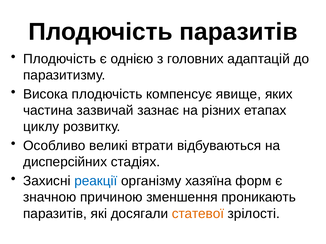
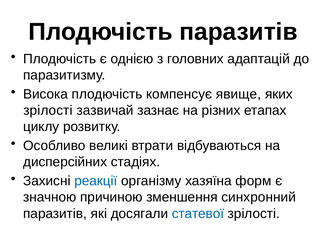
частина: частина -> зрілості (48, 111)
проникають: проникають -> синхронний (259, 198)
статевої colour: orange -> blue (198, 214)
